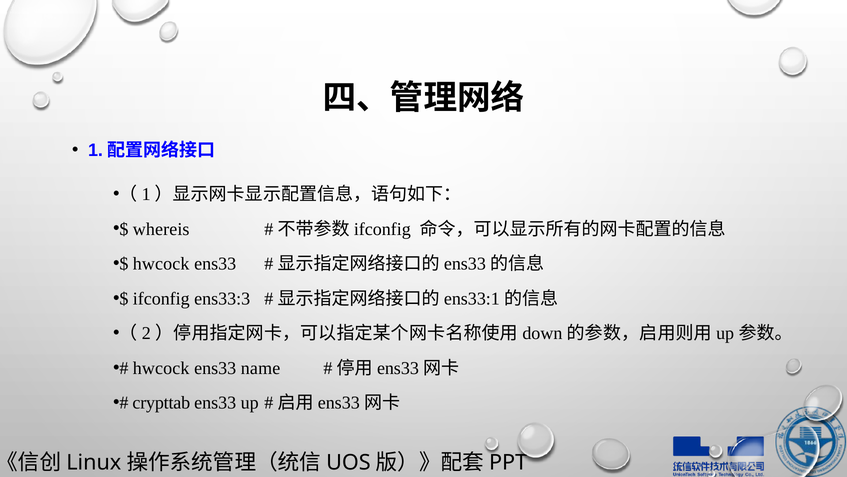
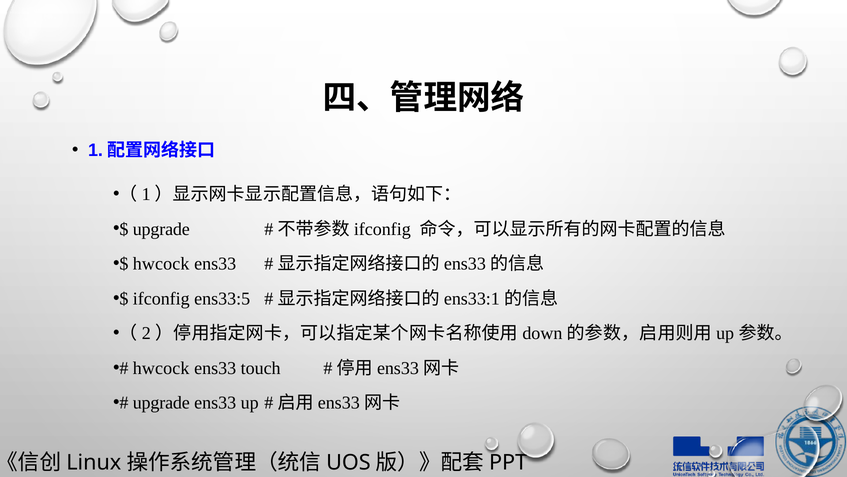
whereis: whereis -> upgrade (161, 229)
ens33:3: ens33:3 -> ens33:5 (222, 298)
name: name -> touch (261, 368)
crypttab: crypttab -> upgrade (161, 403)
